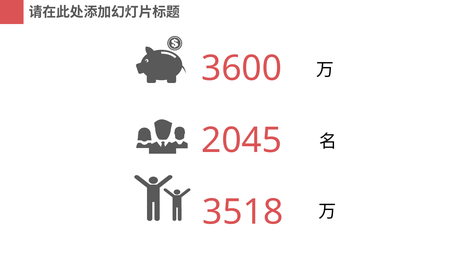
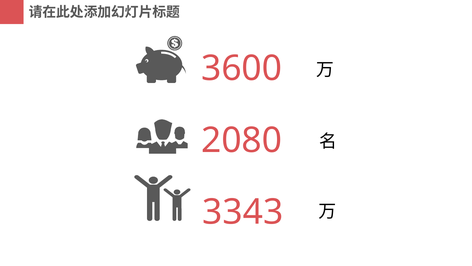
2045: 2045 -> 2080 (242, 140)
3518: 3518 -> 3343 (243, 212)
